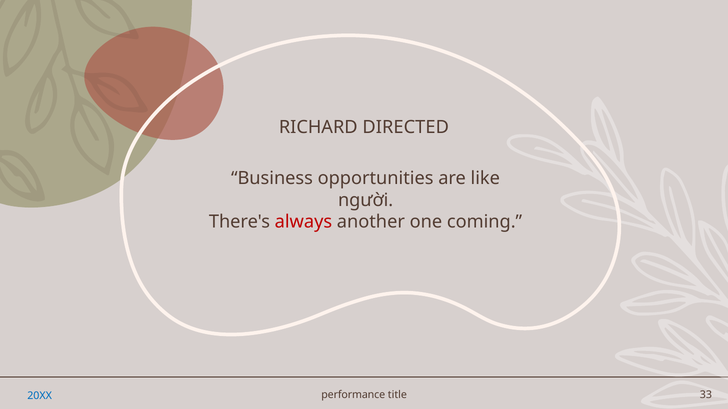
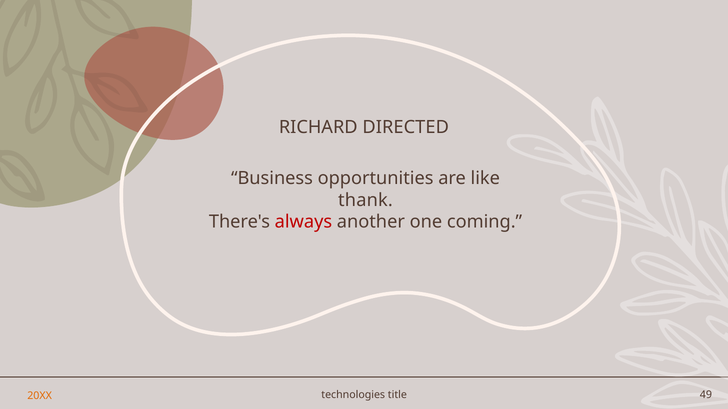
người: người -> thank (365, 200)
performance: performance -> technologies (353, 395)
33: 33 -> 49 (706, 395)
20XX colour: blue -> orange (40, 396)
